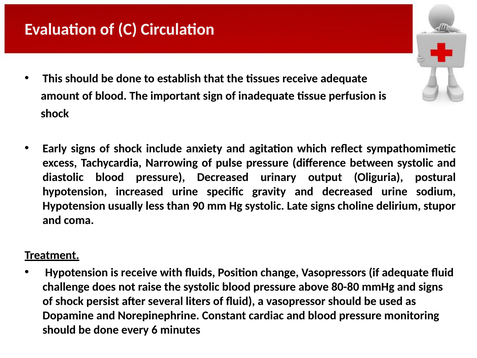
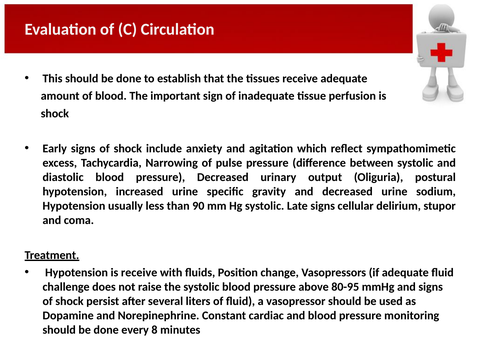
choline: choline -> cellular (356, 206)
80-80: 80-80 -> 80-95 (345, 287)
6: 6 -> 8 (154, 330)
